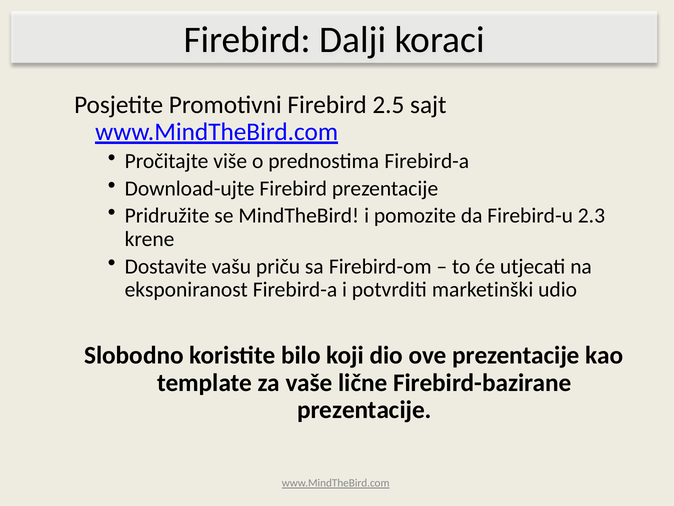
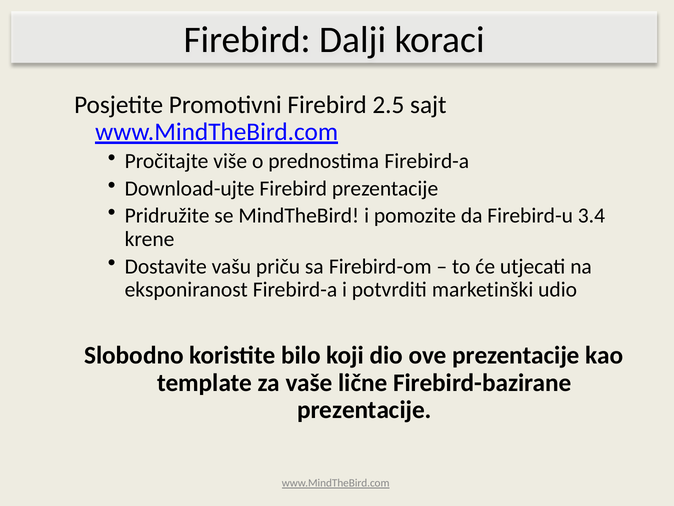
2.3: 2.3 -> 3.4 (591, 216)
